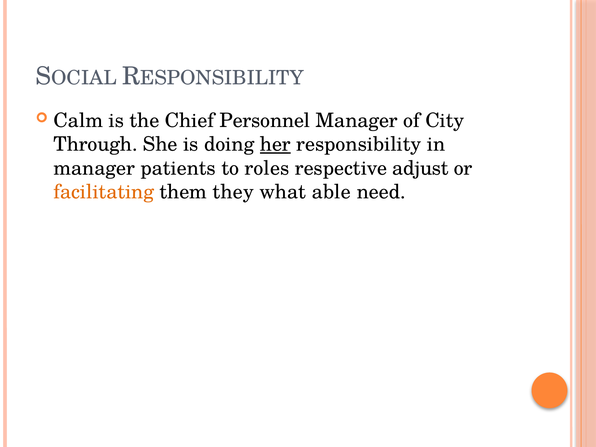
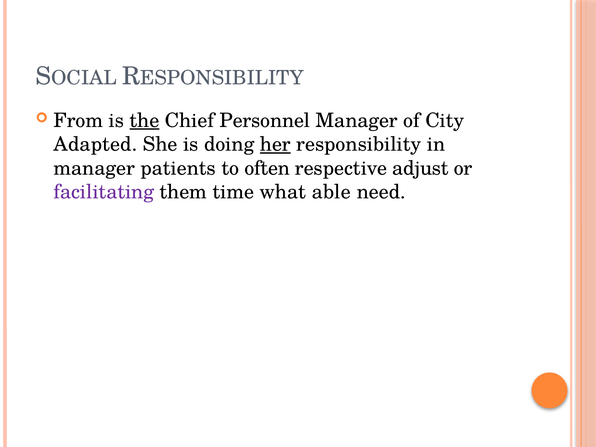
Calm: Calm -> From (78, 121)
the underline: none -> present (145, 121)
Through: Through -> Adapted (95, 144)
roles: roles -> often (267, 168)
facilitating colour: orange -> purple (104, 192)
they: they -> time (233, 192)
